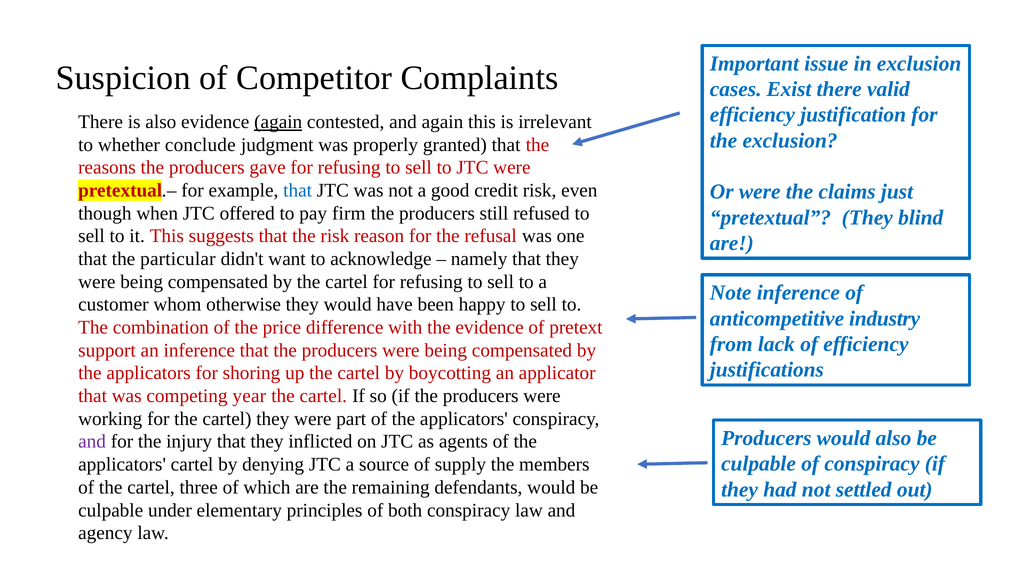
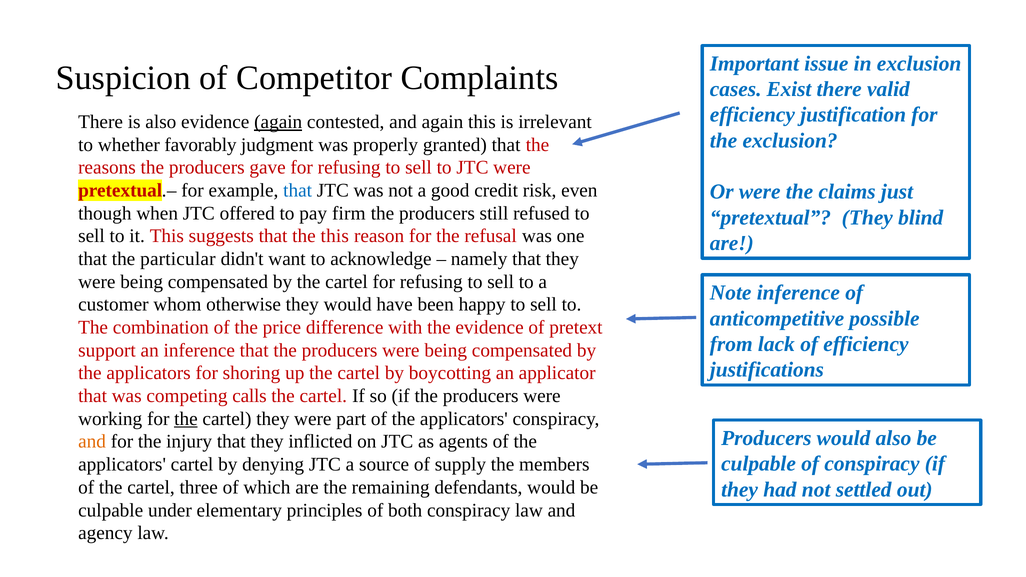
conclude: conclude -> favorably (200, 145)
the risk: risk -> this (335, 236)
industry: industry -> possible (884, 319)
year: year -> calls (250, 396)
the underline: none -> present (186, 419)
and colour: purple -> orange (92, 442)
